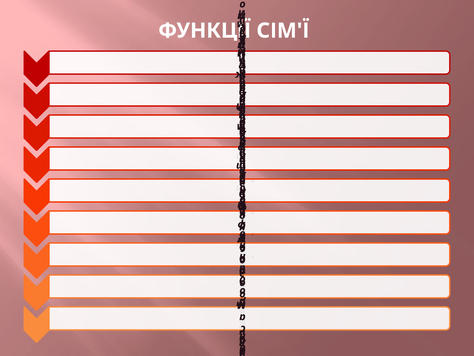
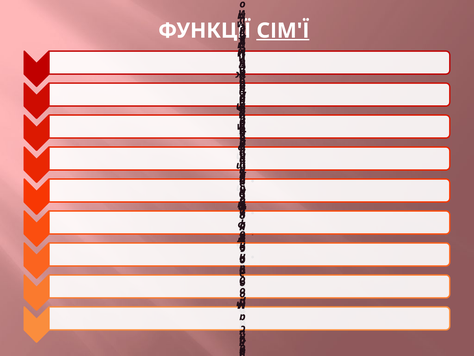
СІМ'Ї underline: none -> present (283, 31)
